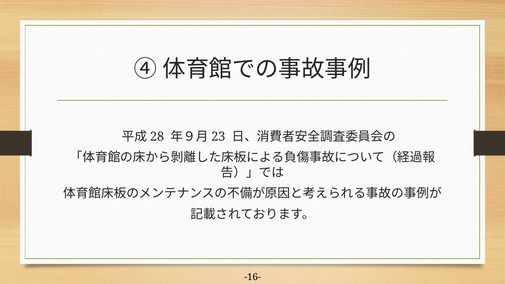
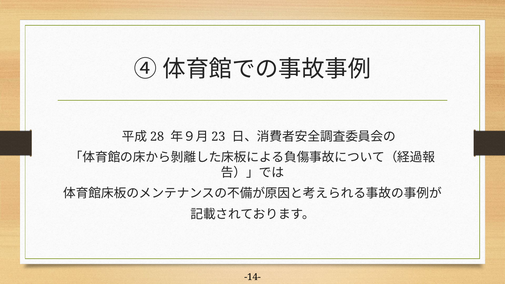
-16-: -16- -> -14- (253, 277)
